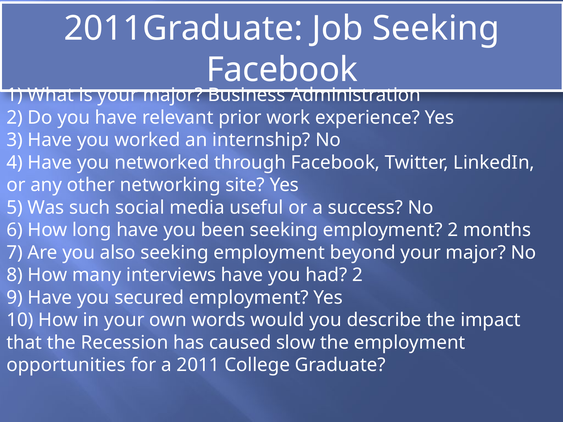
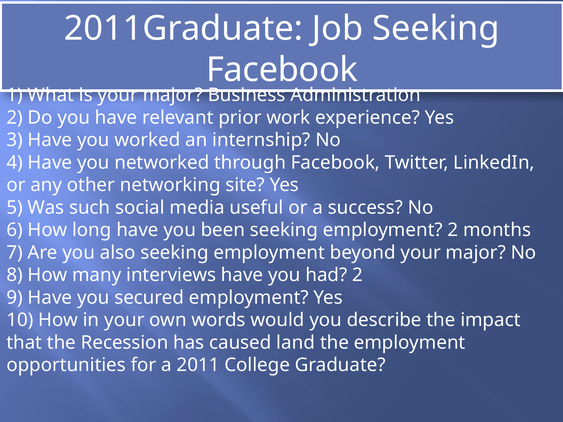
slow: slow -> land (296, 343)
